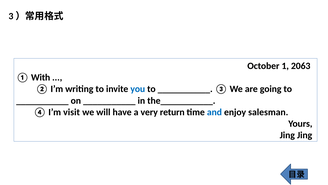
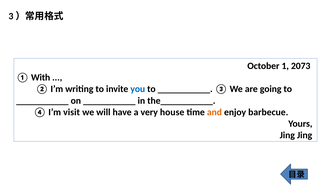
2063: 2063 -> 2073 (301, 66)
return: return -> house (172, 112)
and colour: blue -> orange (214, 112)
salesman: salesman -> barbecue (268, 112)
